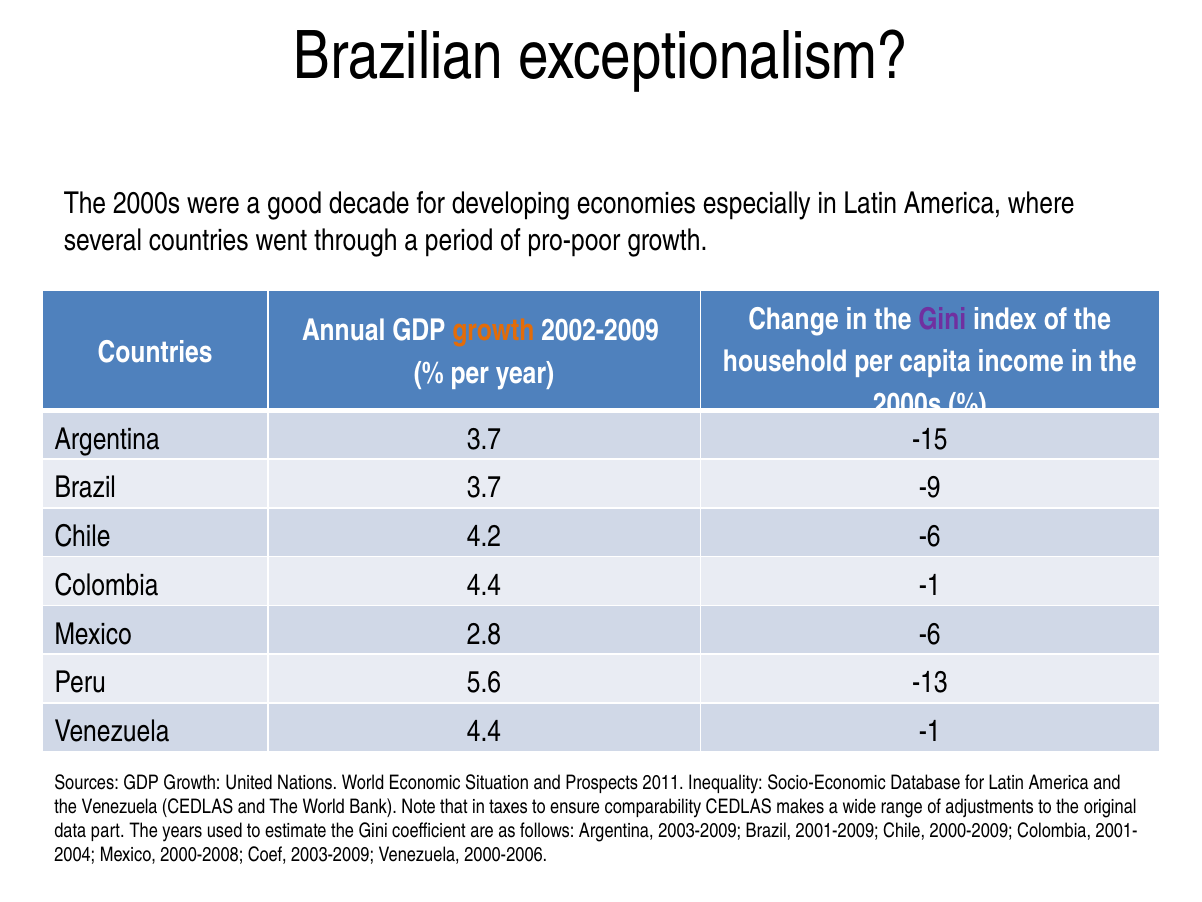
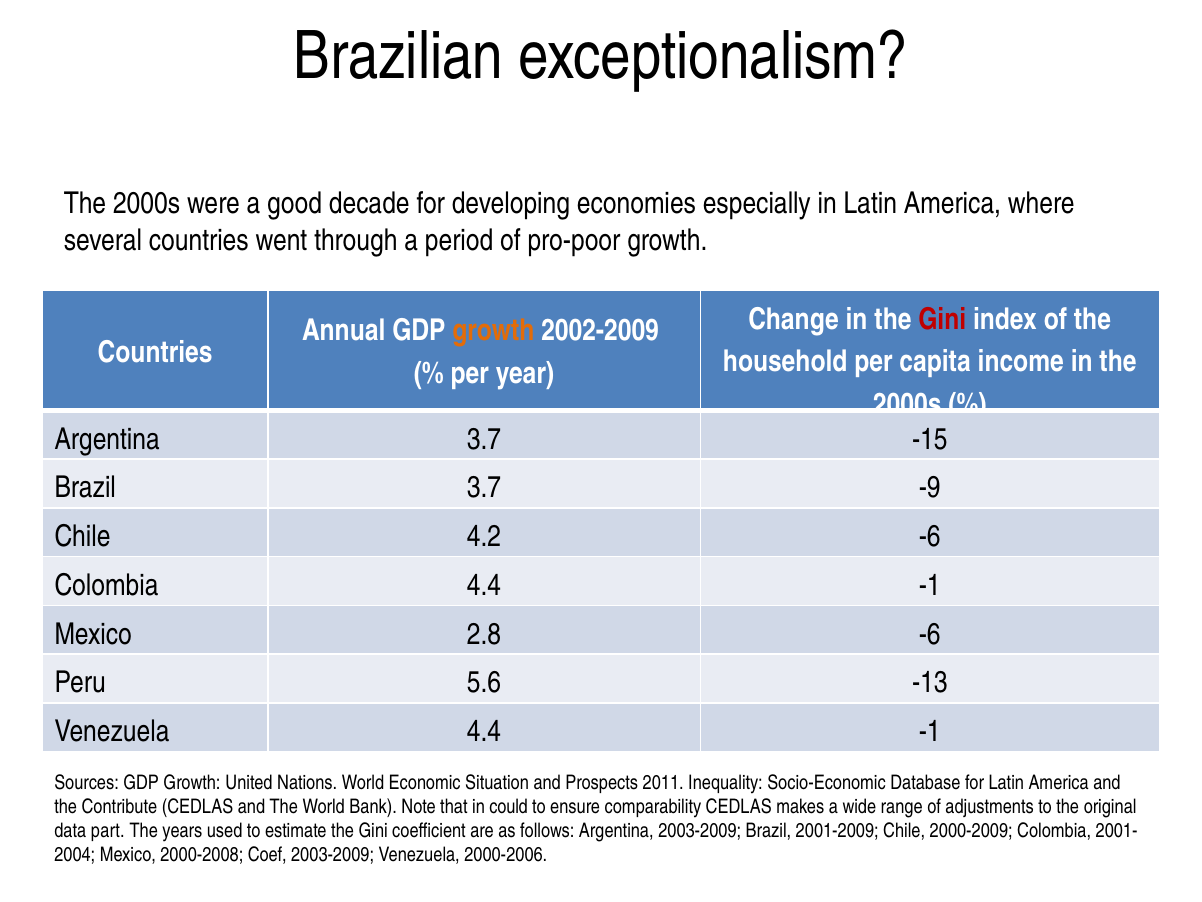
Gini colour: purple -> red (942, 319)
the Venezuela: Venezuela -> Contribute (119, 806)
taxes: taxes -> could (509, 806)
